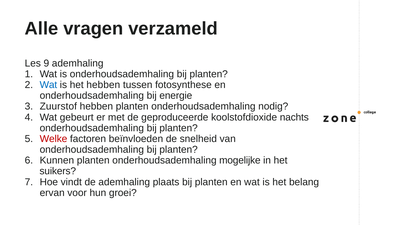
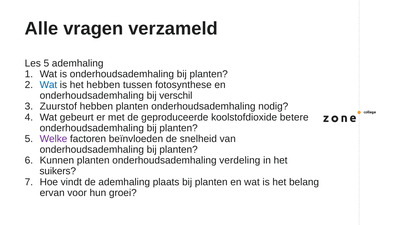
Les 9: 9 -> 5 (46, 63)
energie: energie -> verschil (176, 95)
nachts: nachts -> betere (294, 117)
Welke colour: red -> purple (53, 138)
mogelijke: mogelijke -> verdeling (240, 160)
